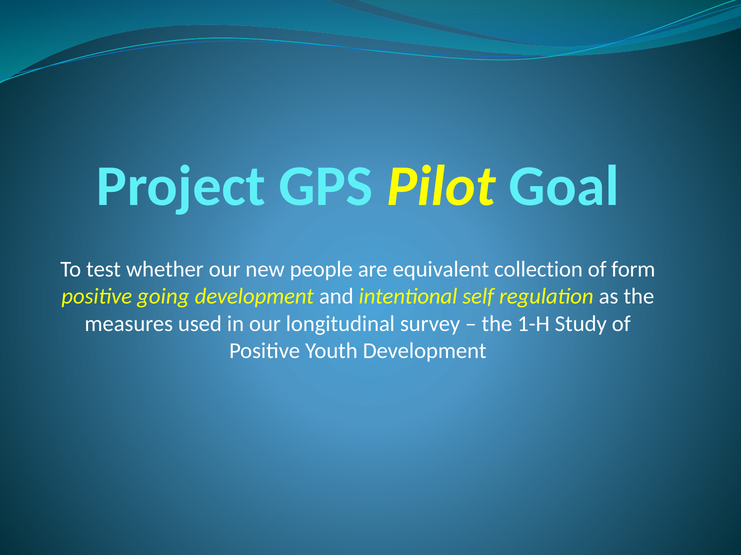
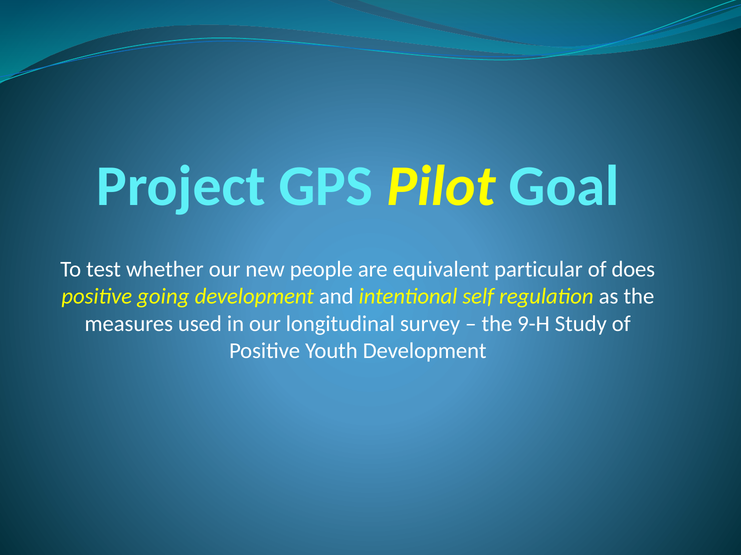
collection: collection -> particular (538, 270)
form: form -> does (633, 270)
1-H: 1-H -> 9-H (534, 324)
